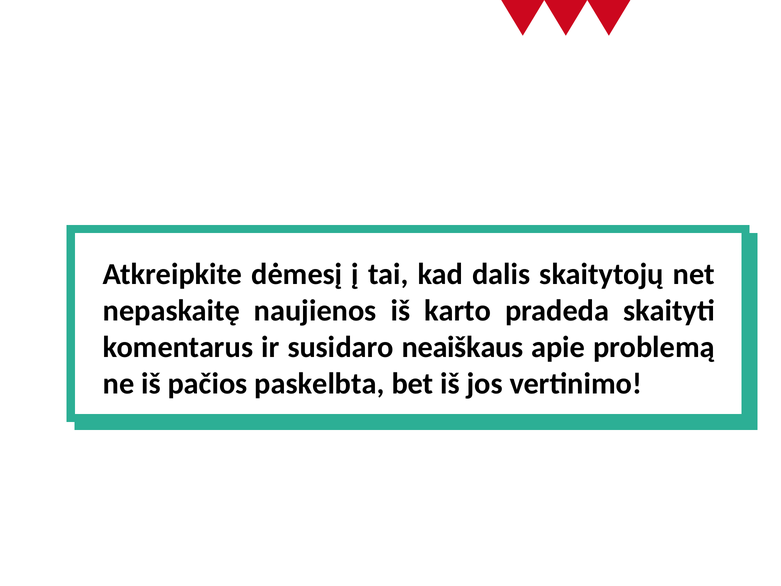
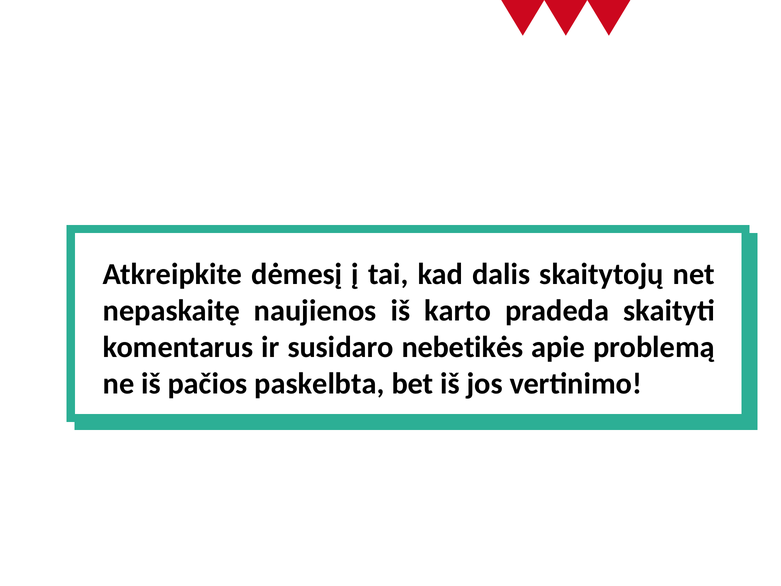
neaiškaus: neaiškaus -> nebetikės (462, 347)
